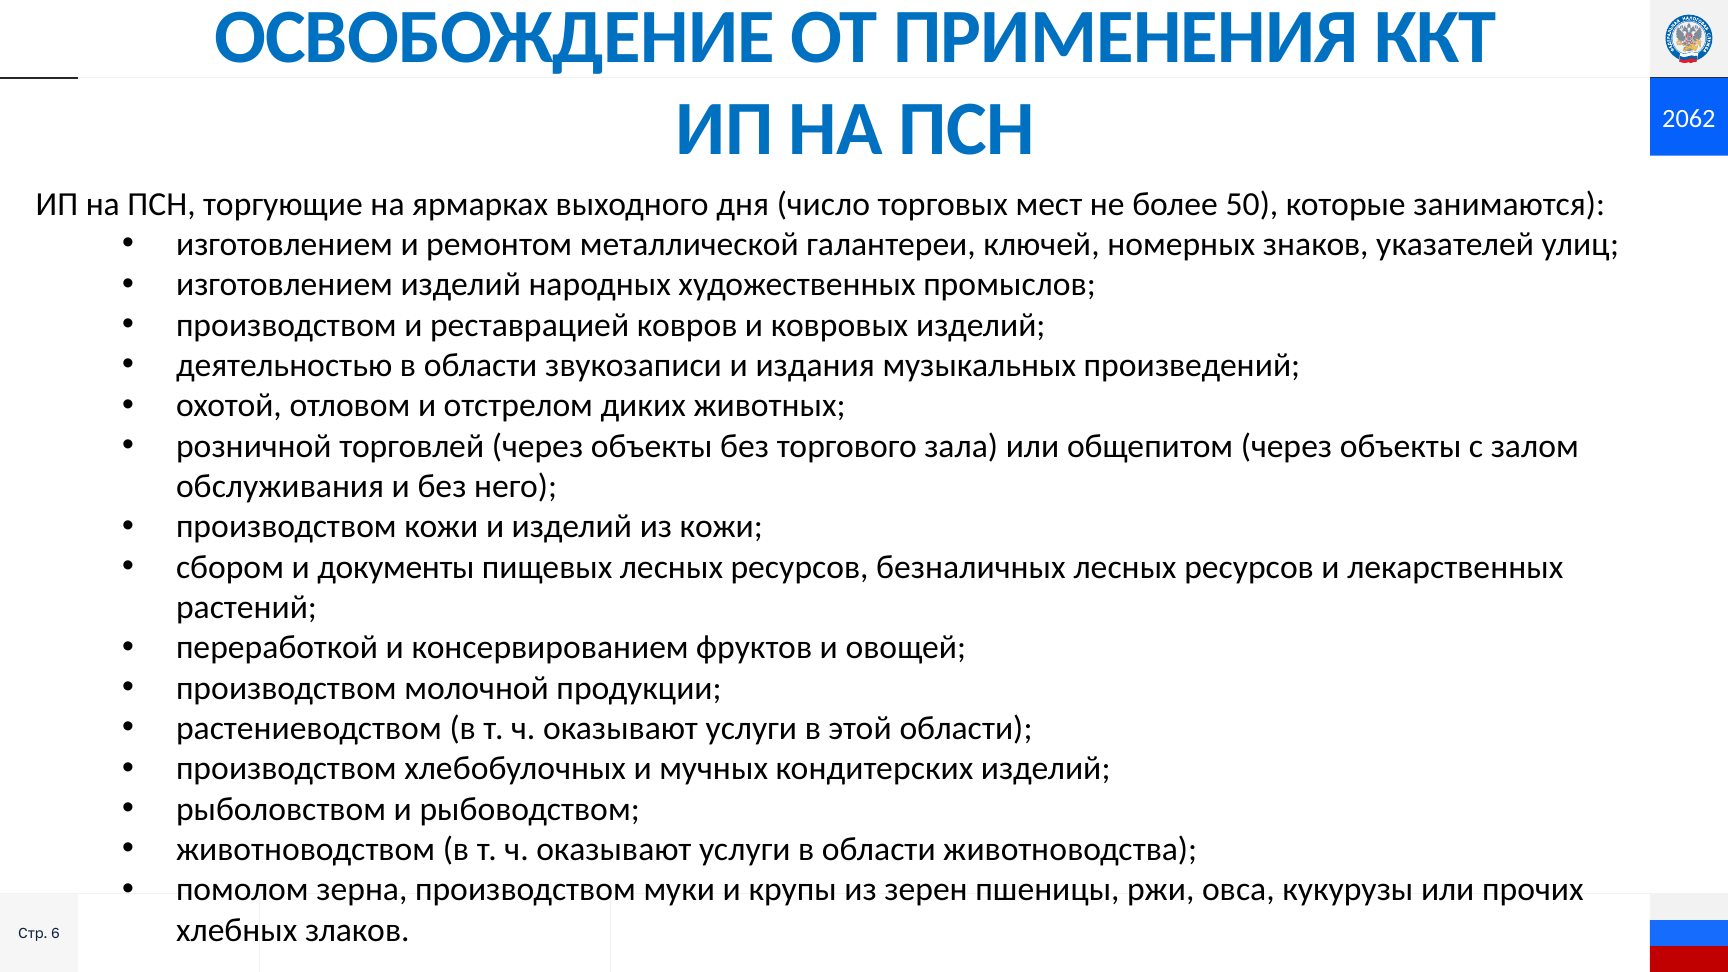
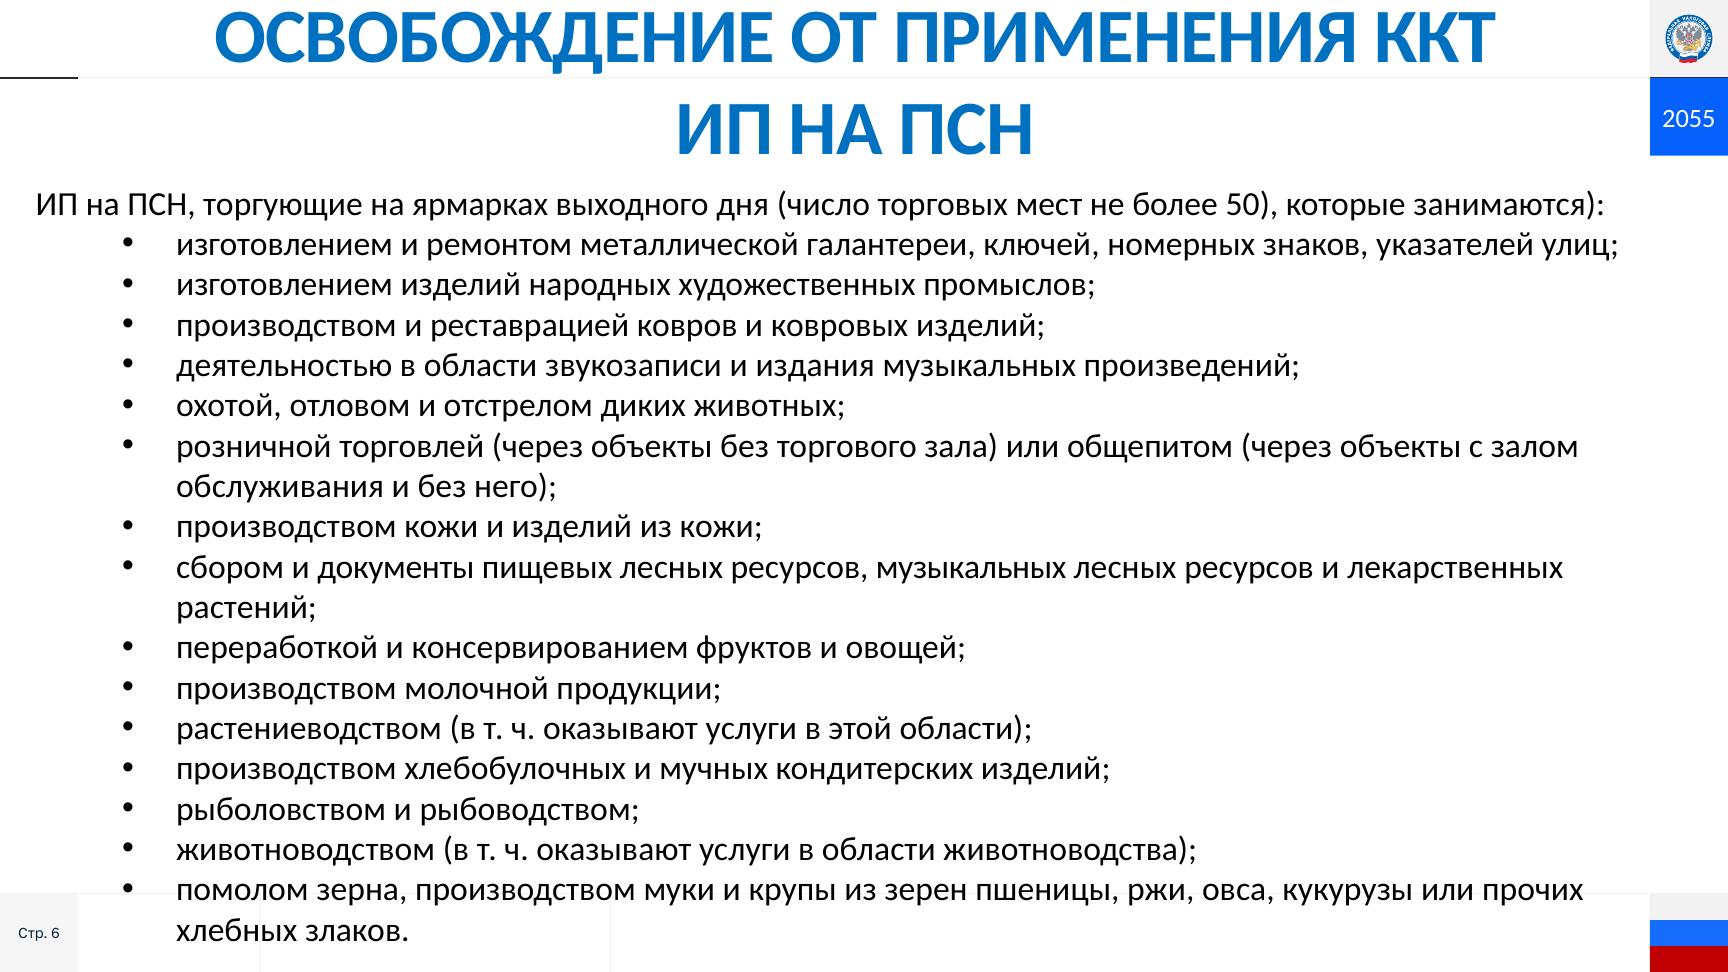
2062: 2062 -> 2055 (1689, 119)
ресурсов безналичных: безналичных -> музыкальных (971, 567)
